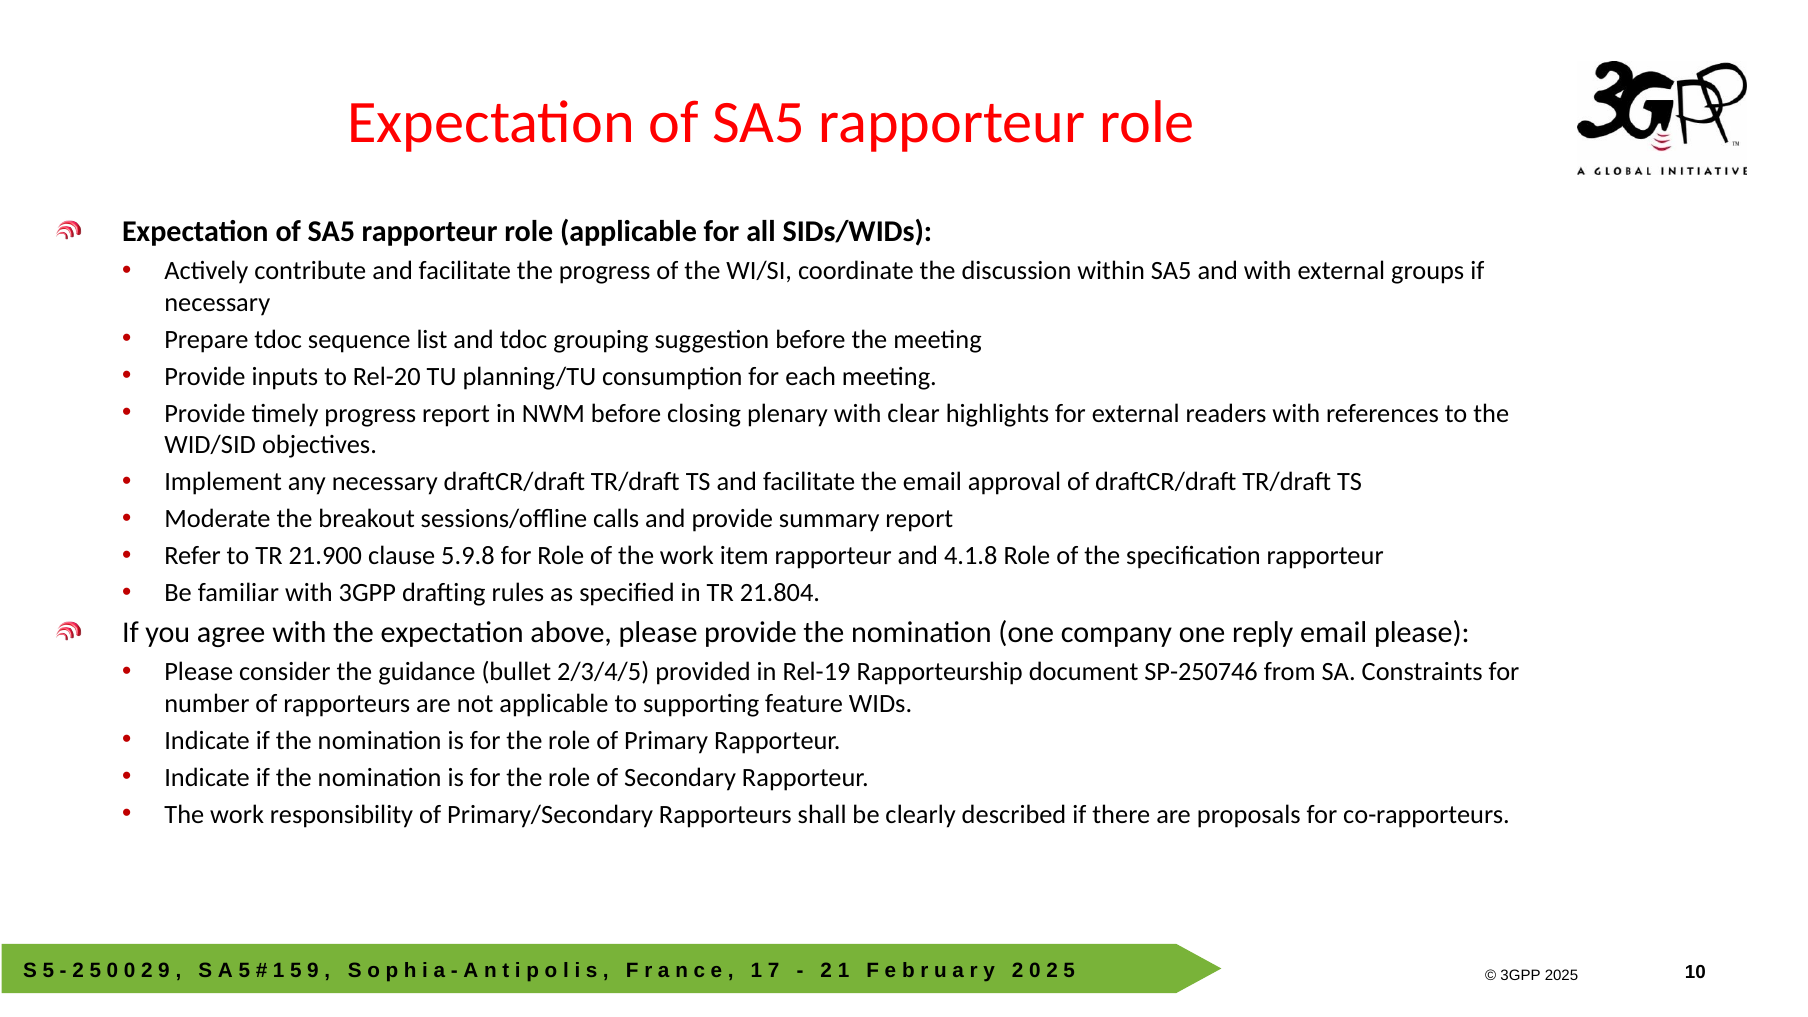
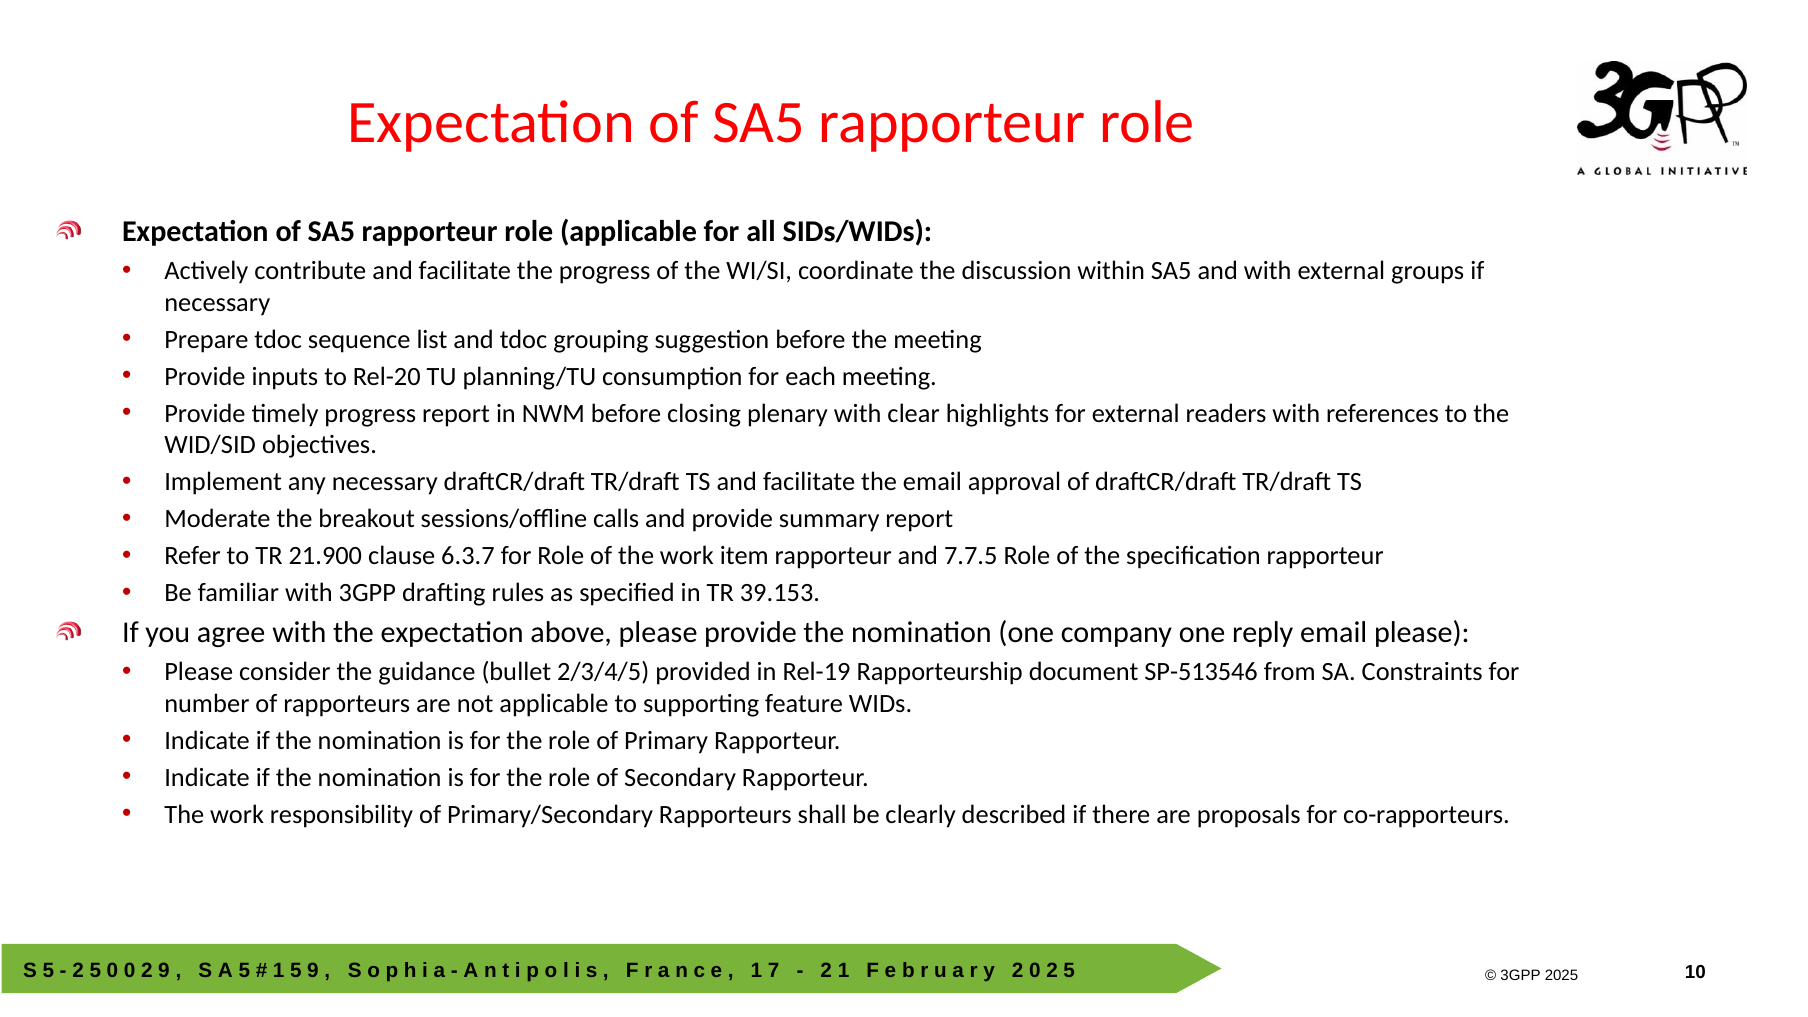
5.9.8: 5.9.8 -> 6.3.7 (468, 556)
4.1.8: 4.1.8 -> 7.7.5 (971, 556)
21.804: 21.804 -> 39.153 (780, 593)
SP-250746: SP-250746 -> SP-513546 (1201, 672)
